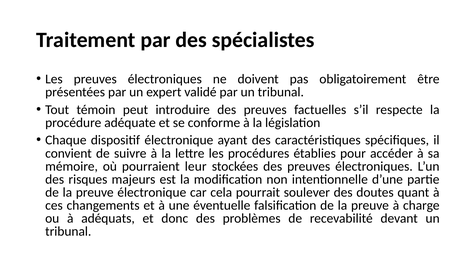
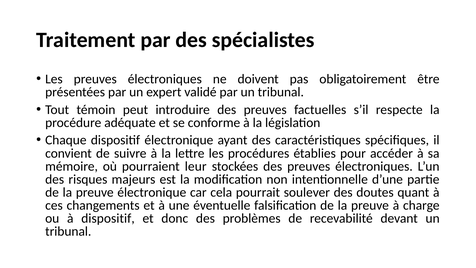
à adéquats: adéquats -> dispositif (108, 218)
